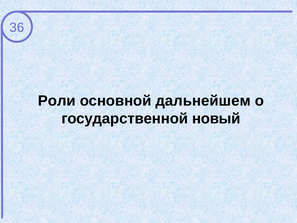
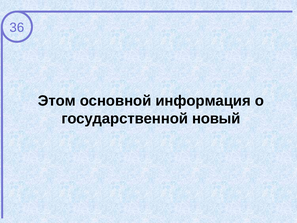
Роли: Роли -> Этом (57, 101)
дальнейшем: дальнейшем -> информация (203, 101)
